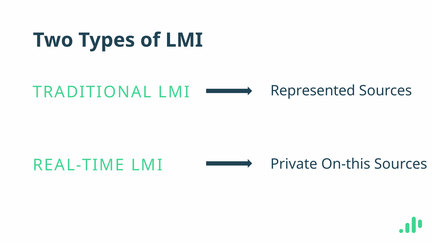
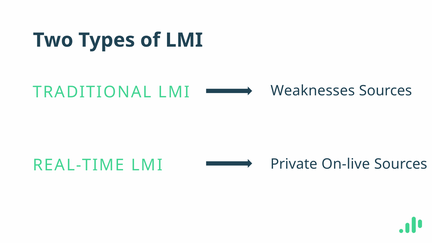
Represented: Represented -> Weaknesses (313, 91)
On-this: On-this -> On-live (346, 164)
